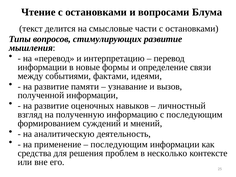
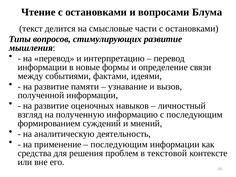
несколько: несколько -> текстовой (167, 153)
